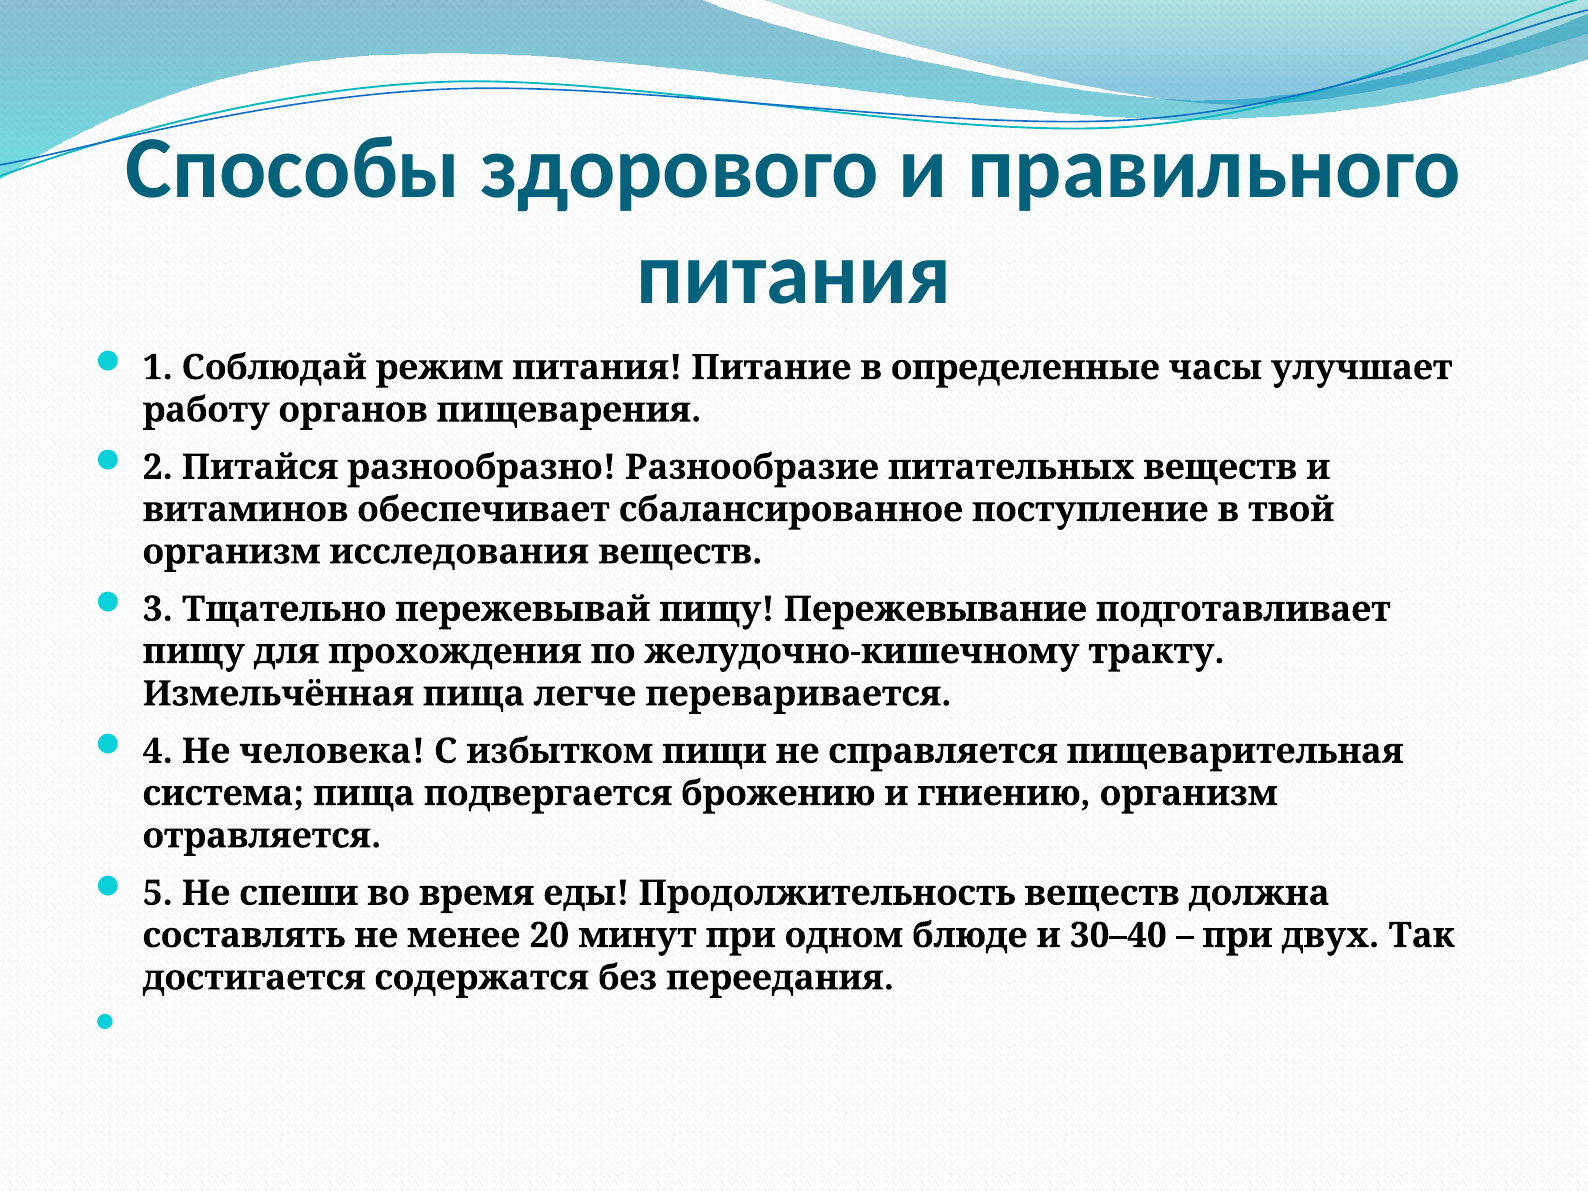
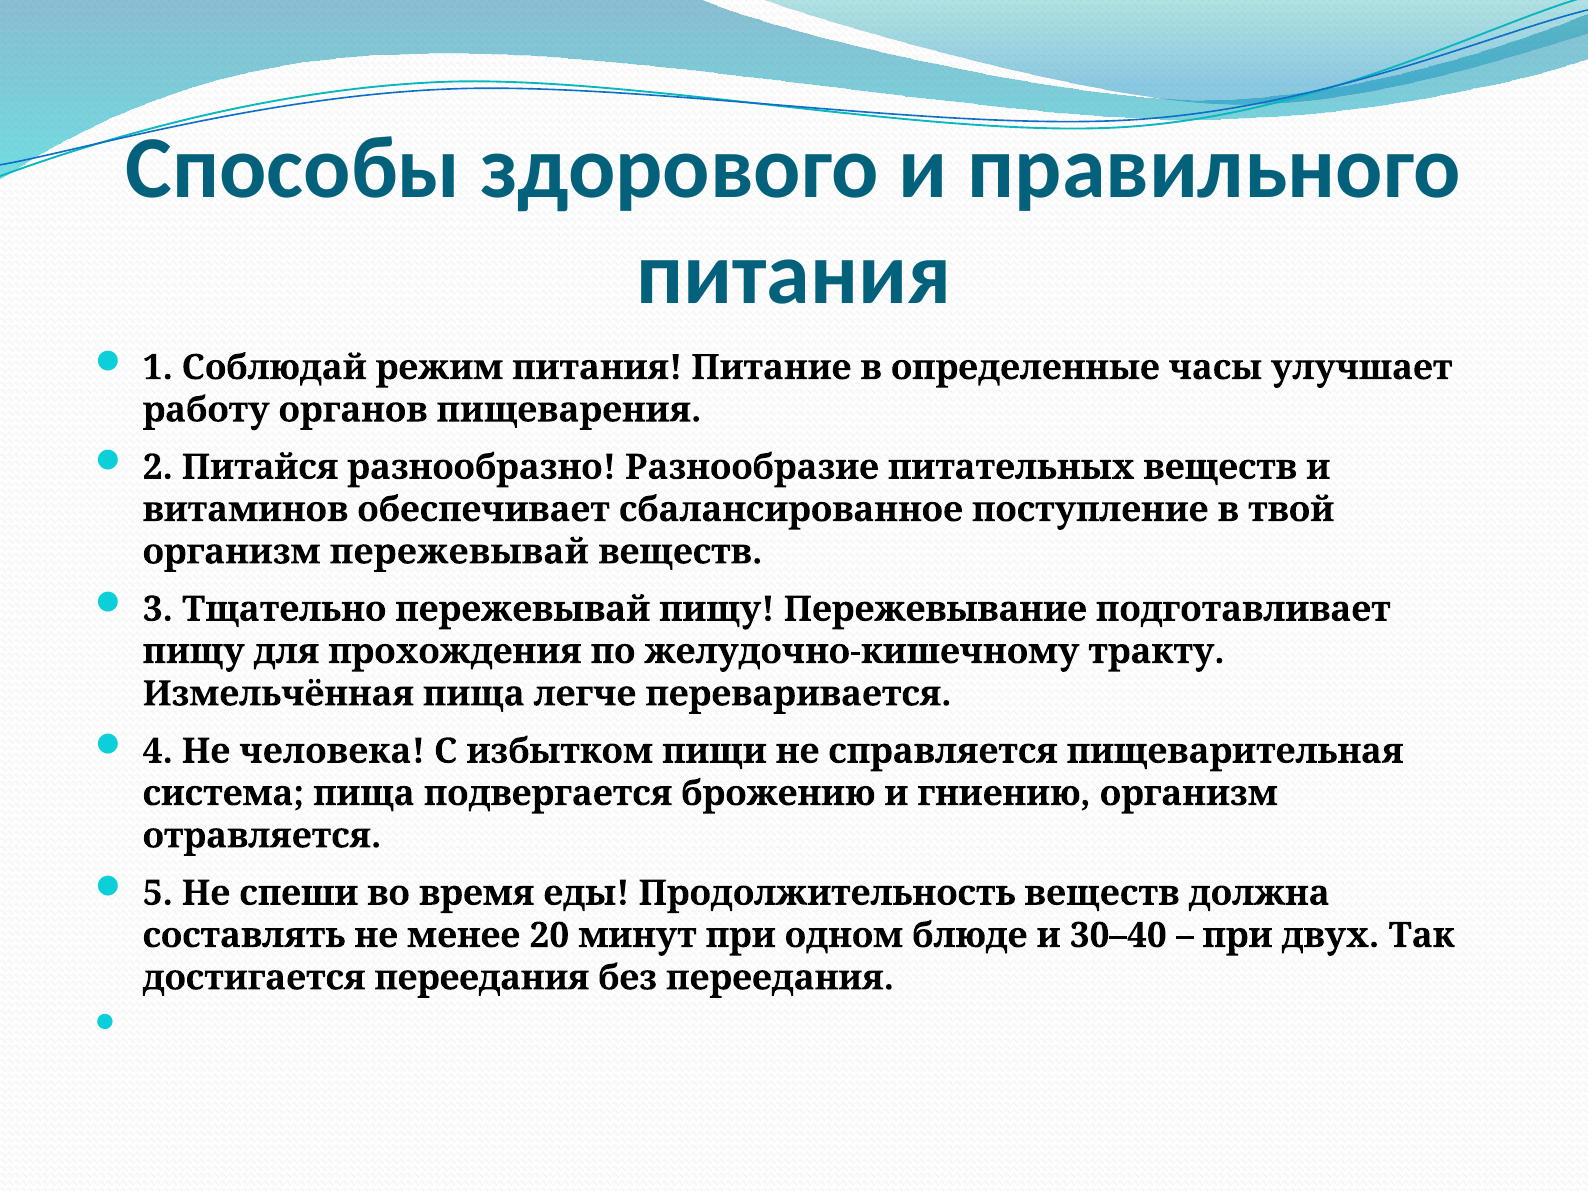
организм исследования: исследования -> пережевывай (459, 552)
достигается содержатся: содержатся -> переедания (482, 978)
